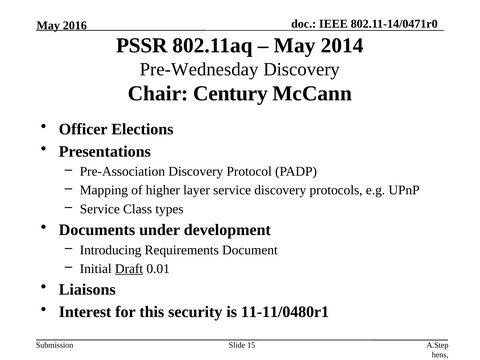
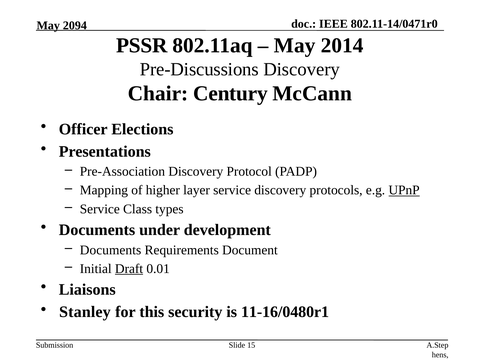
2016: 2016 -> 2094 (75, 26)
Pre-Wednesday: Pre-Wednesday -> Pre-Discussions (199, 69)
UPnP underline: none -> present (404, 190)
Introducing: Introducing -> Documents (111, 250)
Interest: Interest -> Stanley (85, 312)
11-11/0480r1: 11-11/0480r1 -> 11-16/0480r1 (285, 312)
